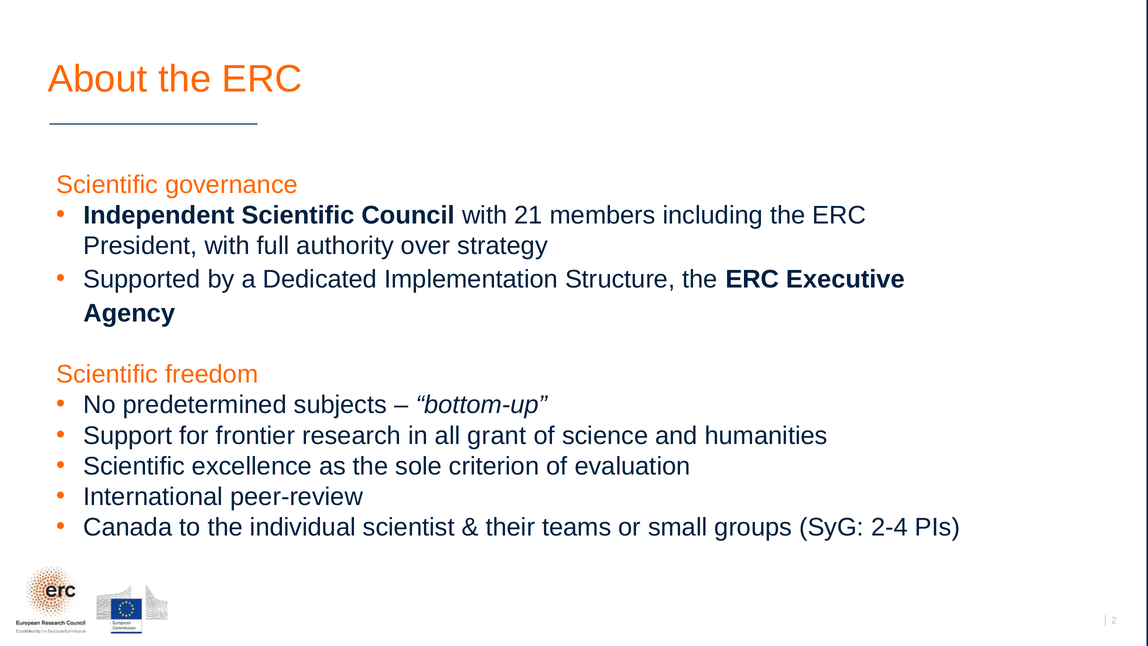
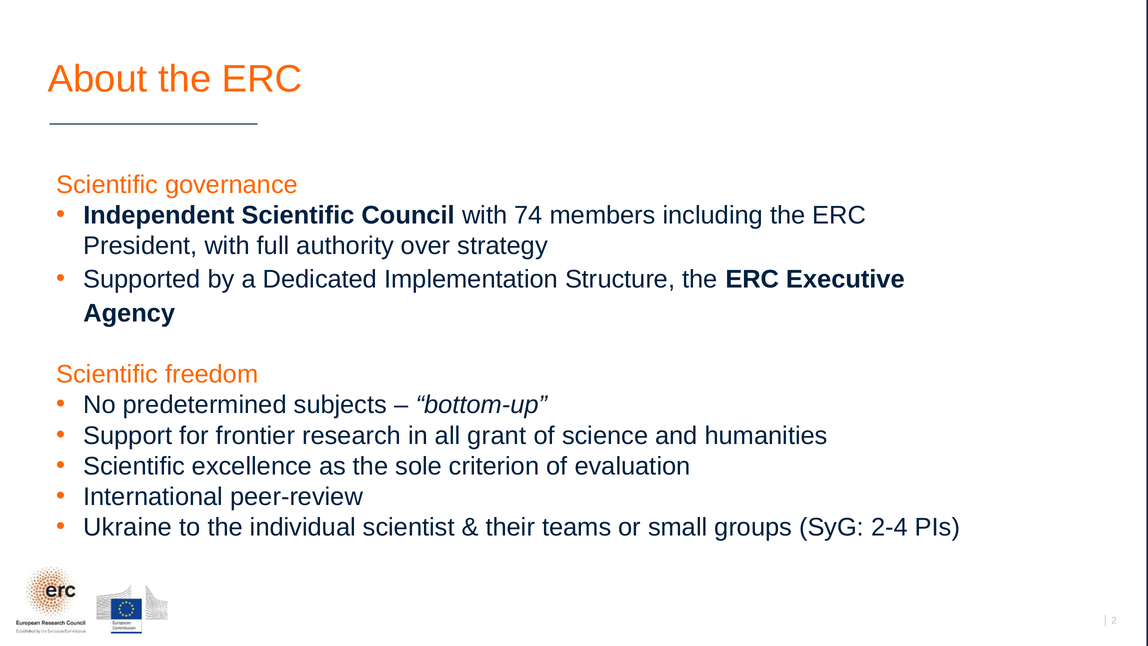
21: 21 -> 74 (528, 215)
Canada: Canada -> Ukraine (128, 527)
